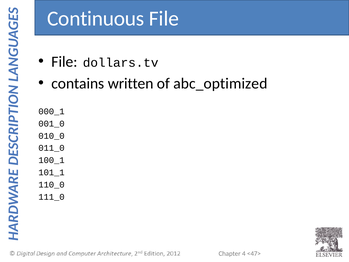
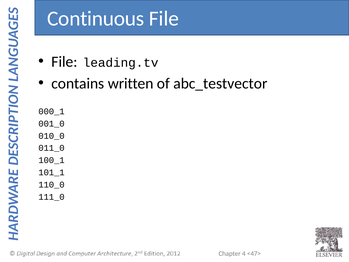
dollars.tv: dollars.tv -> leading.tv (121, 63)
abc_optimized: abc_optimized -> abc_testvector (220, 83)
